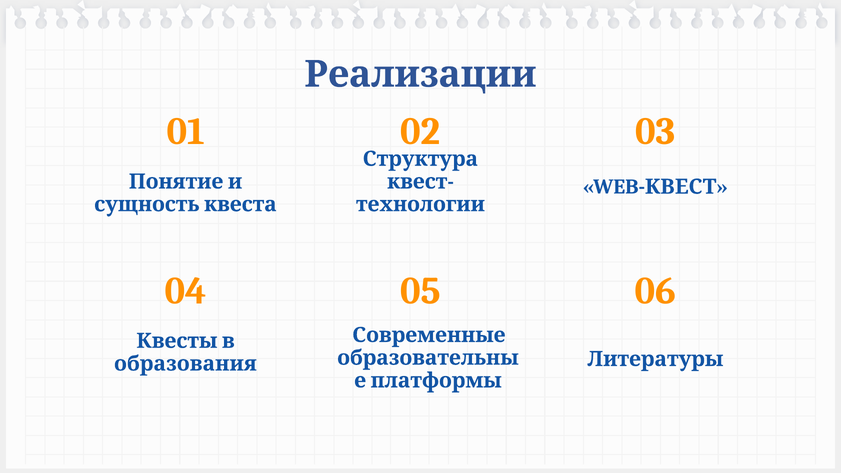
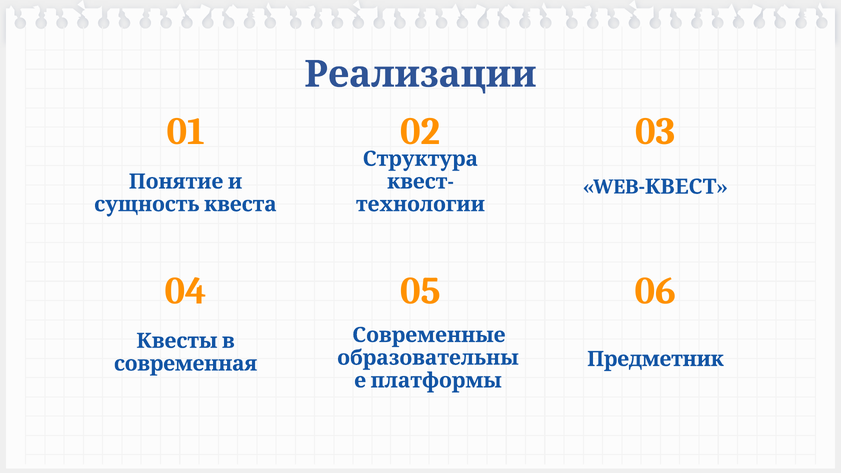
Литературы: Литературы -> Предметник (655, 359)
образования: образования -> современная (186, 364)
